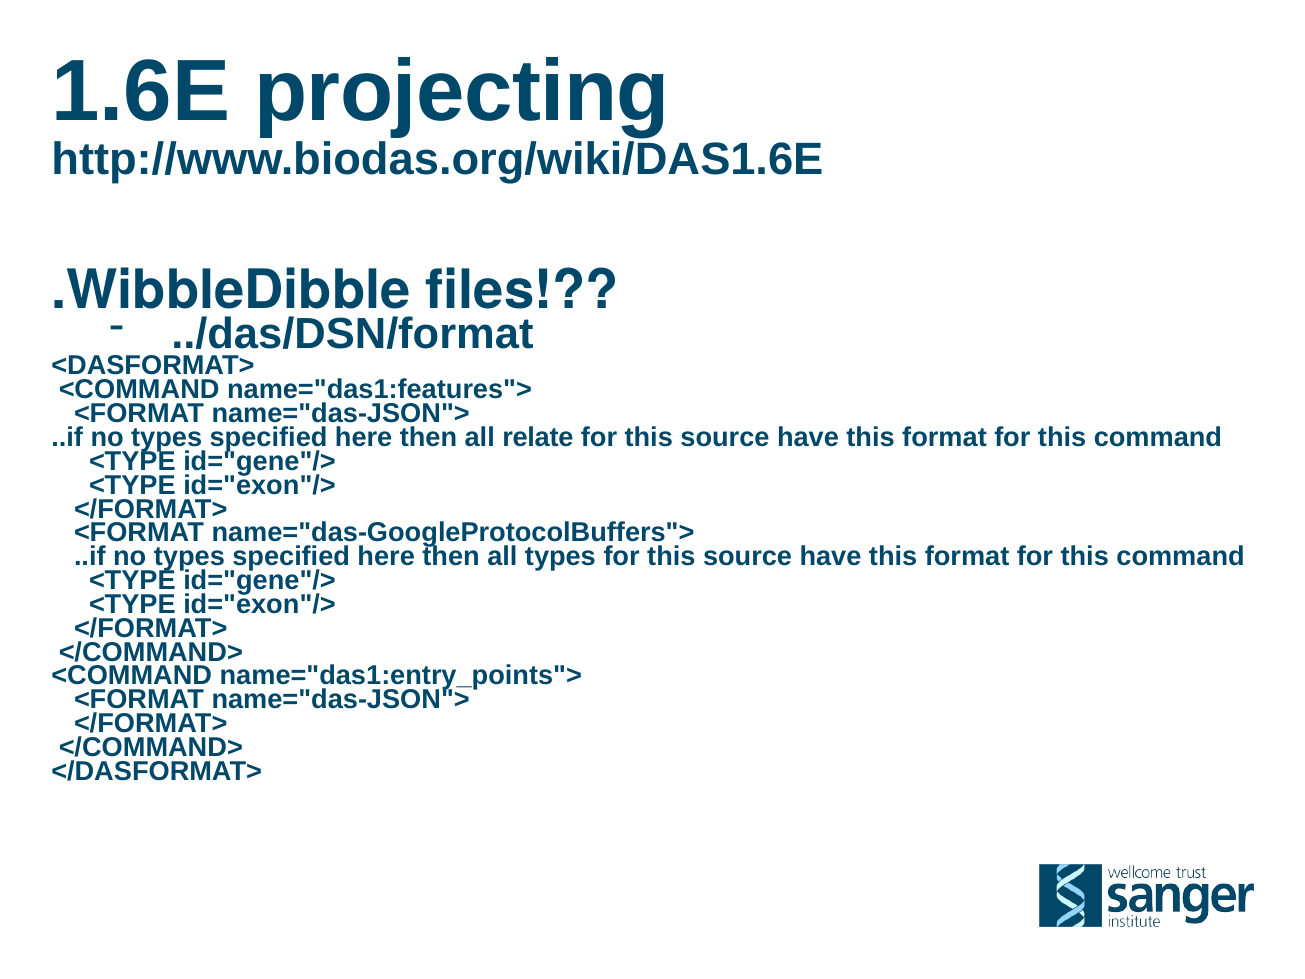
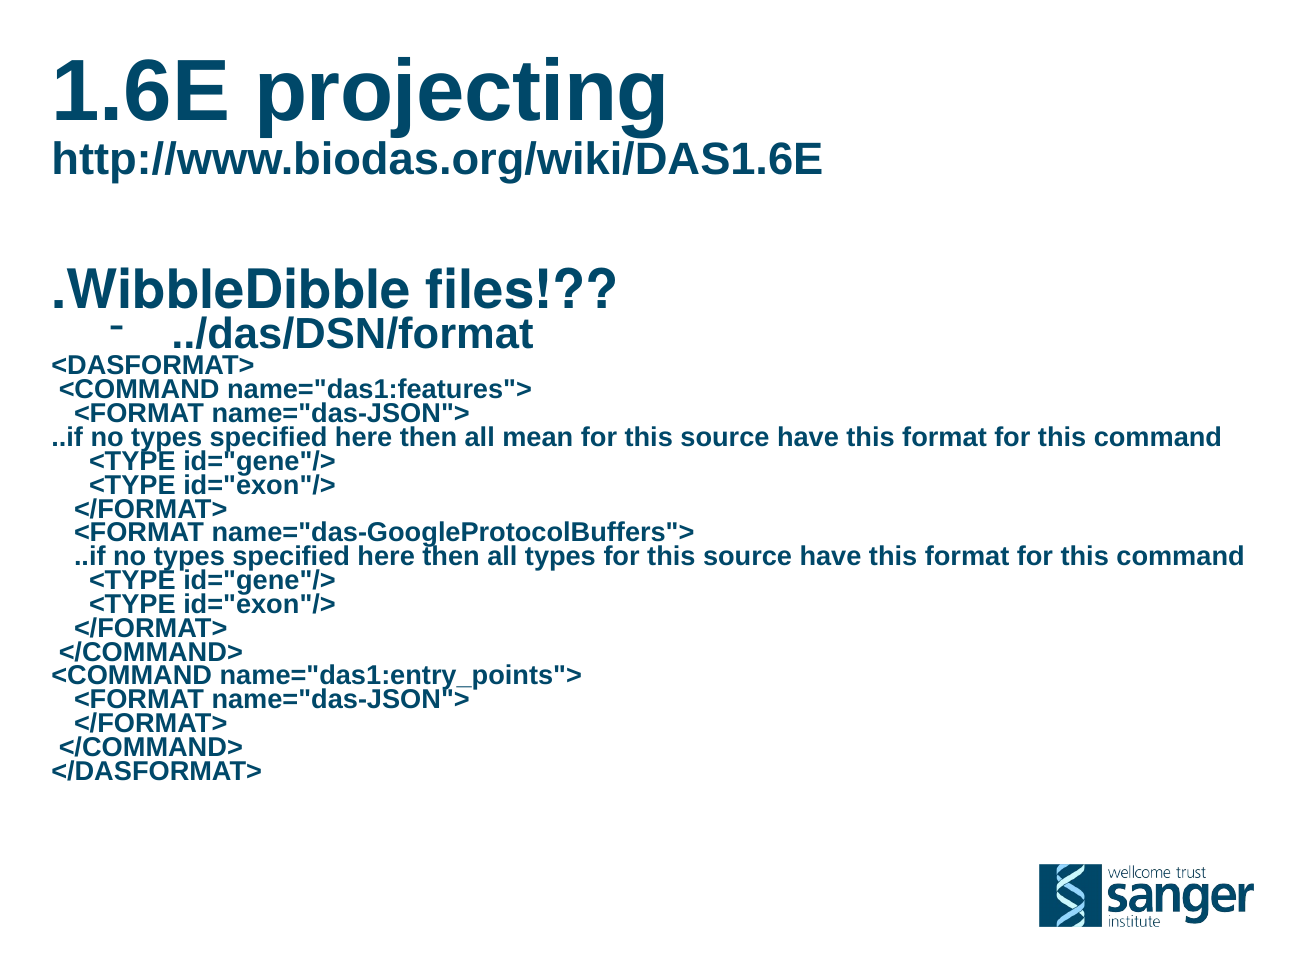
relate: relate -> mean (538, 437)
